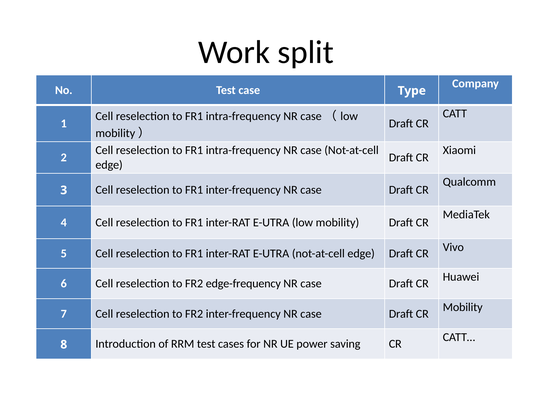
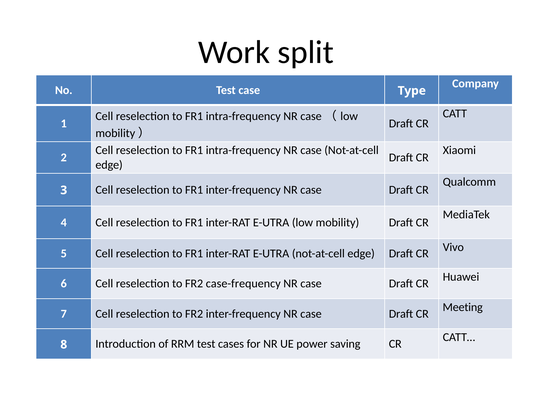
edge-frequency: edge-frequency -> case-frequency (243, 284)
Mobility: Mobility -> Meeting (463, 307)
